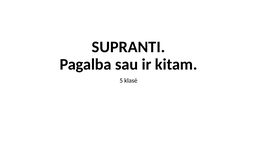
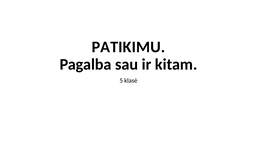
SUPRANTI: SUPRANTI -> PATIKIMU (128, 47)
